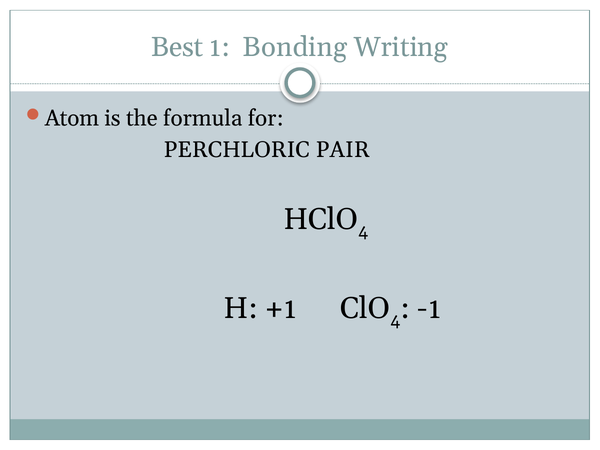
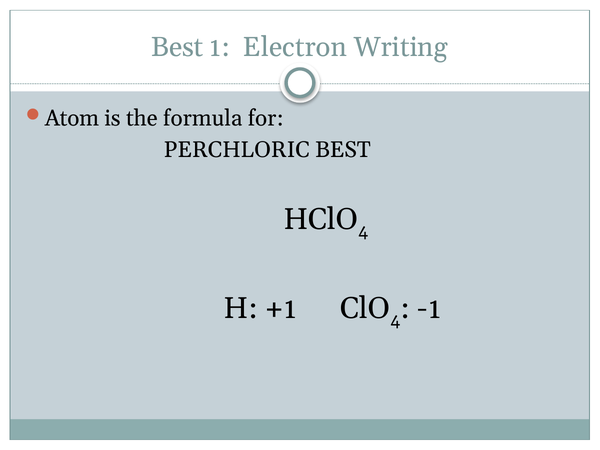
Bonding: Bonding -> Electron (295, 47)
PERCHLORIC PAIR: PAIR -> BEST (343, 150)
